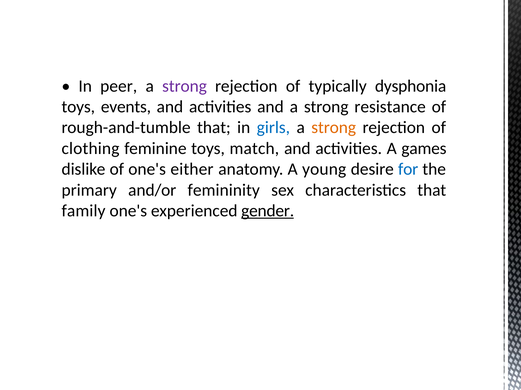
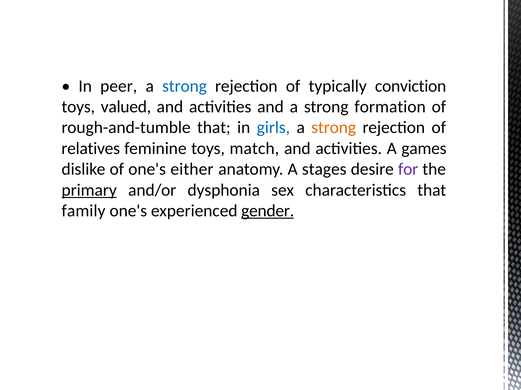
strong colour: purple -> blue (185, 86)
dysphonia: dysphonia -> conviction (411, 86)
events: events -> valued (126, 107)
resistance: resistance -> formation (390, 107)
clothing: clothing -> relatives (91, 149)
young: young -> stages (324, 169)
for colour: blue -> purple (408, 169)
primary underline: none -> present (89, 190)
femininity: femininity -> dysphonia (224, 190)
